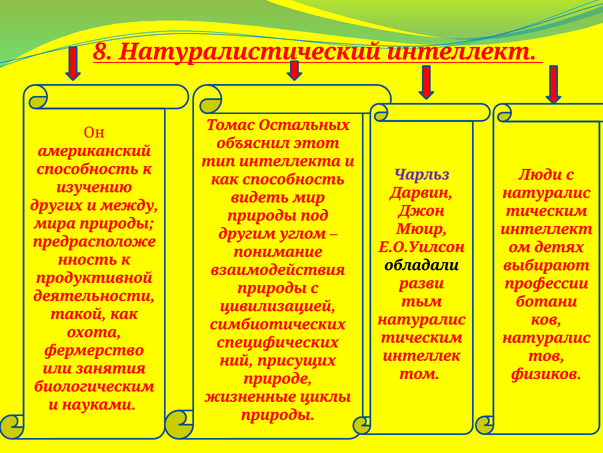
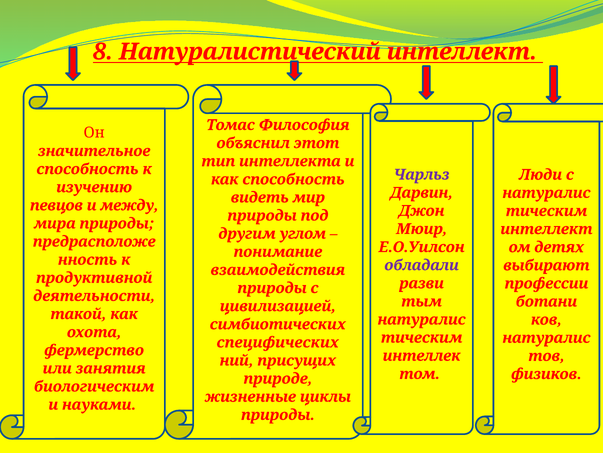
Остальных: Остальных -> Философия (304, 125)
американский: американский -> значительное (94, 151)
других: других -> певцов (56, 205)
обладали colour: black -> purple (422, 265)
